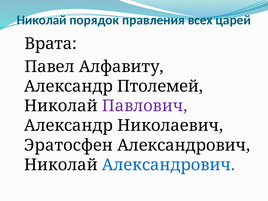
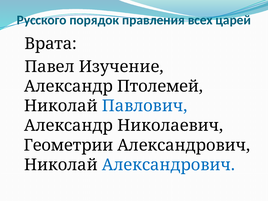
Николай: Николай -> Русского (42, 20)
Алфавиту: Алфавиту -> Изучение (121, 67)
Павлович colour: purple -> blue (145, 106)
Эратосфен: Эратосфен -> Геометрии (69, 145)
